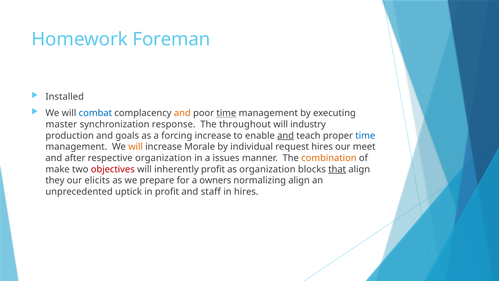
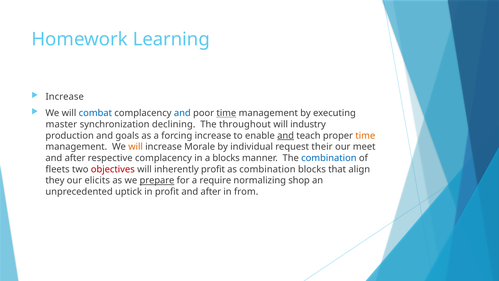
Foreman: Foreman -> Learning (171, 39)
Installed: Installed -> Increase (65, 97)
and colour: orange -> blue (182, 113)
response: response -> declining (174, 124)
time colour: blue -> orange (365, 135)
request hires: hires -> their (322, 147)
respective organization: organization -> complacency (163, 158)
a issues: issues -> blocks (226, 158)
combination colour: orange -> blue (329, 158)
make: make -> fleets (58, 169)
as organization: organization -> combination (267, 169)
that underline: present -> none (337, 169)
prepare underline: none -> present (157, 180)
owners: owners -> require (215, 180)
normalizing align: align -> shop (299, 180)
profit and staff: staff -> after (211, 192)
in hires: hires -> from (246, 192)
